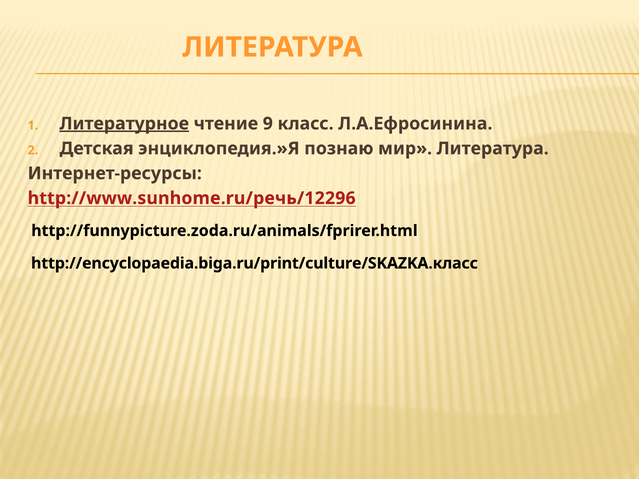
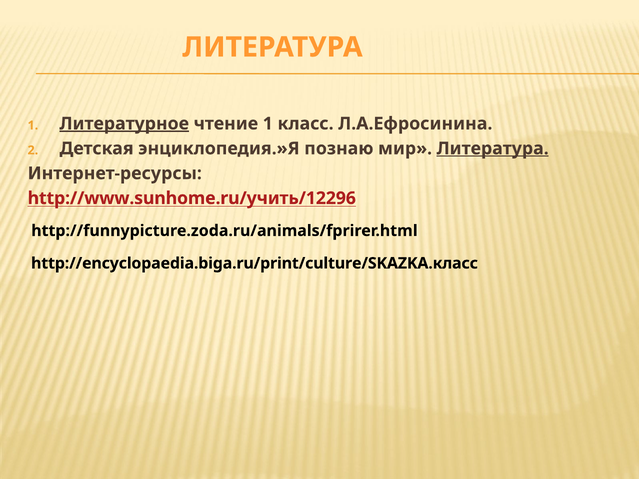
чтение 9: 9 -> 1 (268, 124)
Литература underline: none -> present (493, 149)
http://www.sunhome.ru/речь/12296: http://www.sunhome.ru/речь/12296 -> http://www.sunhome.ru/учить/12296 (192, 198)
